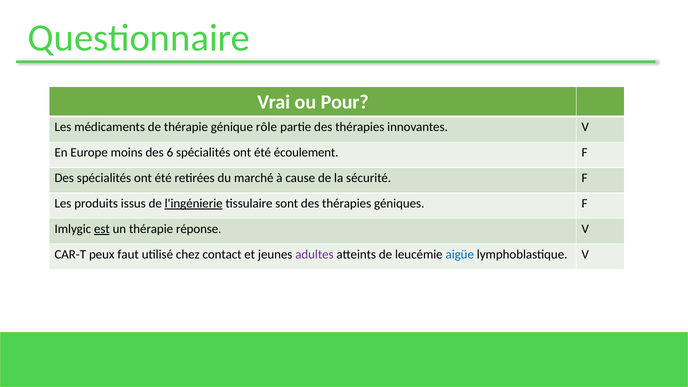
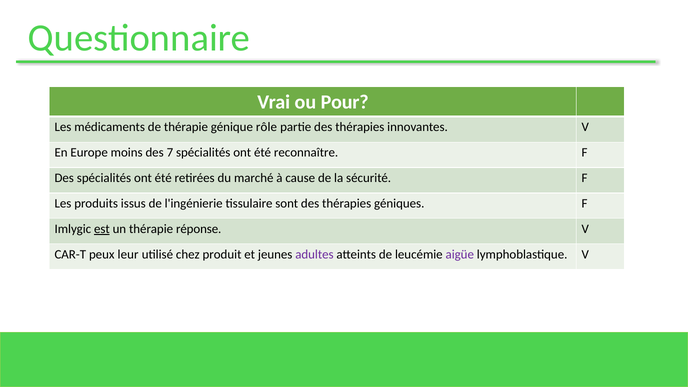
6: 6 -> 7 (170, 153)
écoulement: écoulement -> reconnaître (306, 153)
l'ingénierie underline: present -> none (194, 204)
faut: faut -> leur (128, 254)
contact: contact -> produit (222, 254)
aigüe colour: blue -> purple (460, 254)
